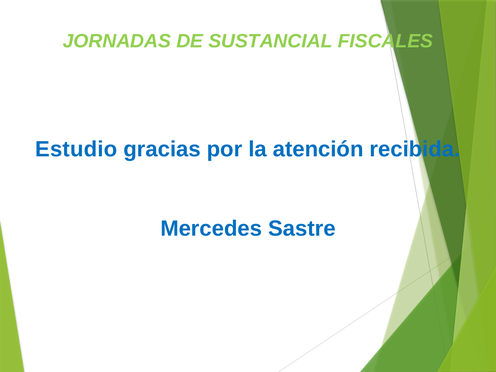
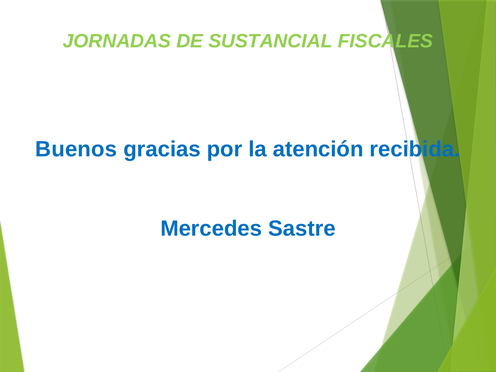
Estudio: Estudio -> Buenos (76, 149)
